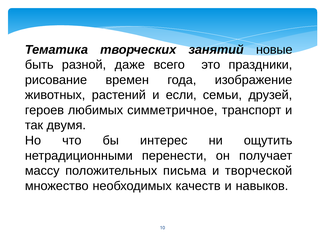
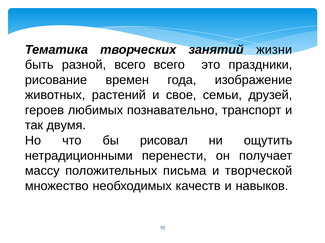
новые: новые -> жизни (274, 50)
разной даже: даже -> всего (130, 65)
если: если -> свое (181, 95)
симметричное: симметричное -> познавательно (172, 111)
интерес: интерес -> рисовал (164, 141)
